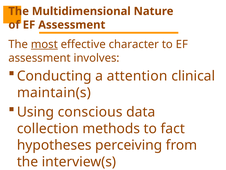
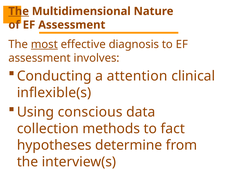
The underline: none -> present (19, 11)
character: character -> diagnosis (134, 44)
maintain(s: maintain(s -> inflexible(s (54, 92)
perceiving: perceiving -> determine (129, 145)
